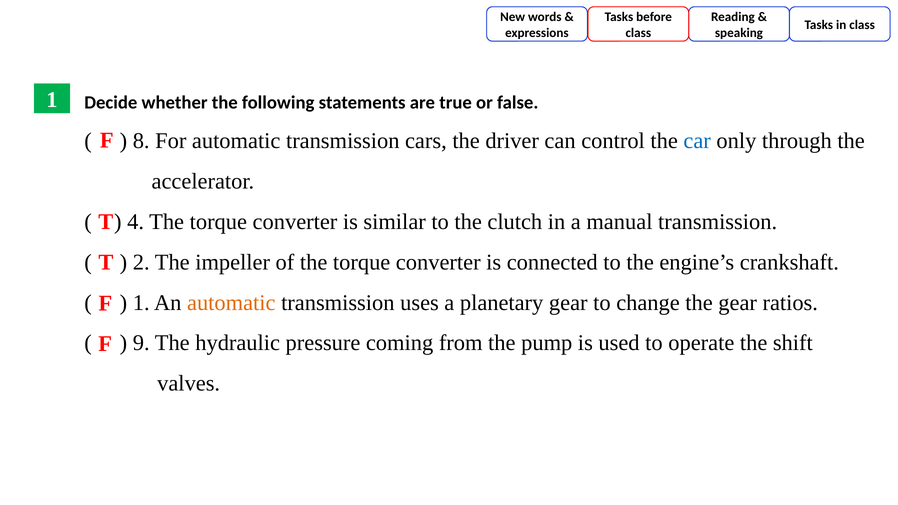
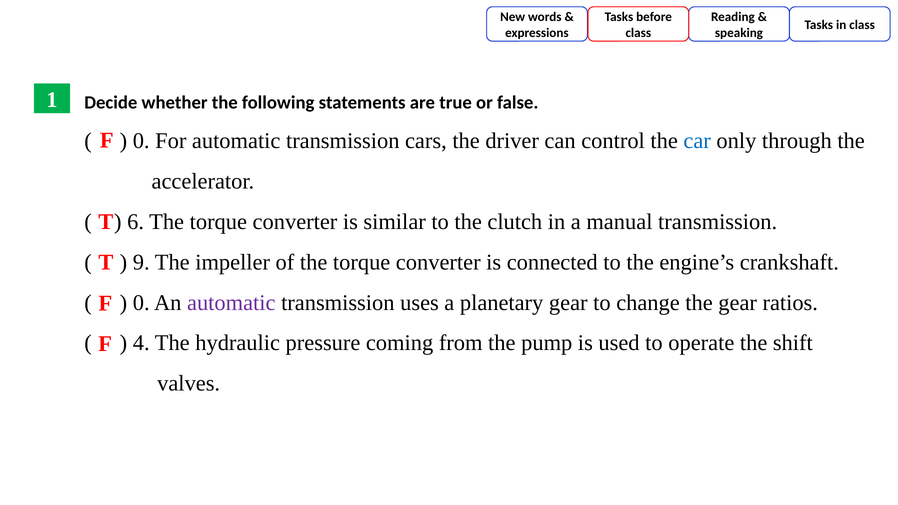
8: 8 -> 0 (141, 141)
4: 4 -> 6 (136, 222)
2: 2 -> 9 (141, 262)
1: 1 -> 0 (141, 303)
automatic colour: orange -> purple (231, 303)
9: 9 -> 4 (141, 343)
